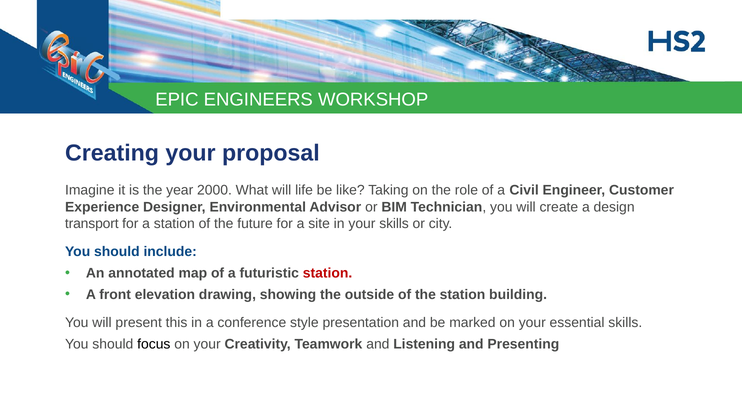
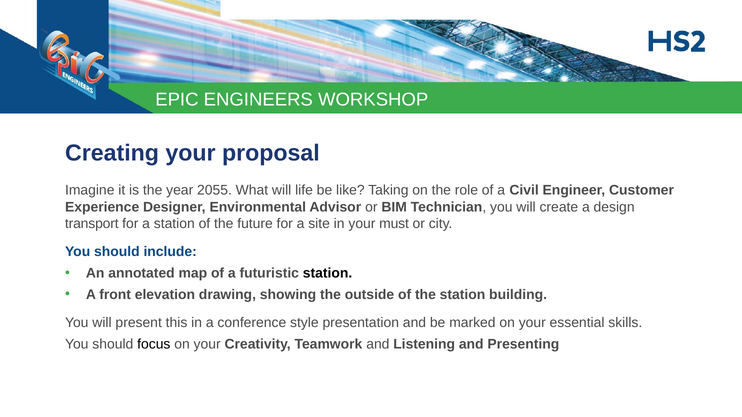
2000: 2000 -> 2055 (214, 190)
your skills: skills -> must (394, 224)
station colour: red -> black (328, 273)
